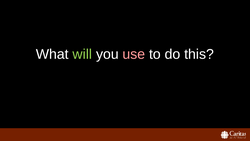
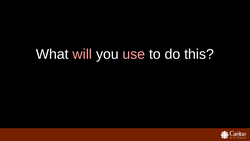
will colour: light green -> pink (82, 54)
